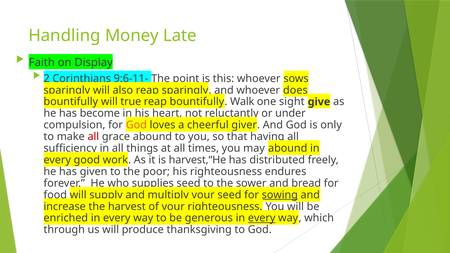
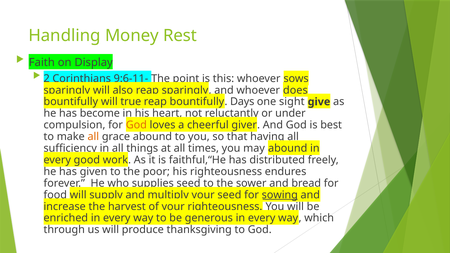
Late: Late -> Rest (180, 35)
Walk: Walk -> Days (242, 102)
only: only -> best (331, 125)
all colour: red -> orange (93, 137)
harvest,“He: harvest,“He -> faithful,“He (197, 160)
every underline: present -> none (262, 218)
